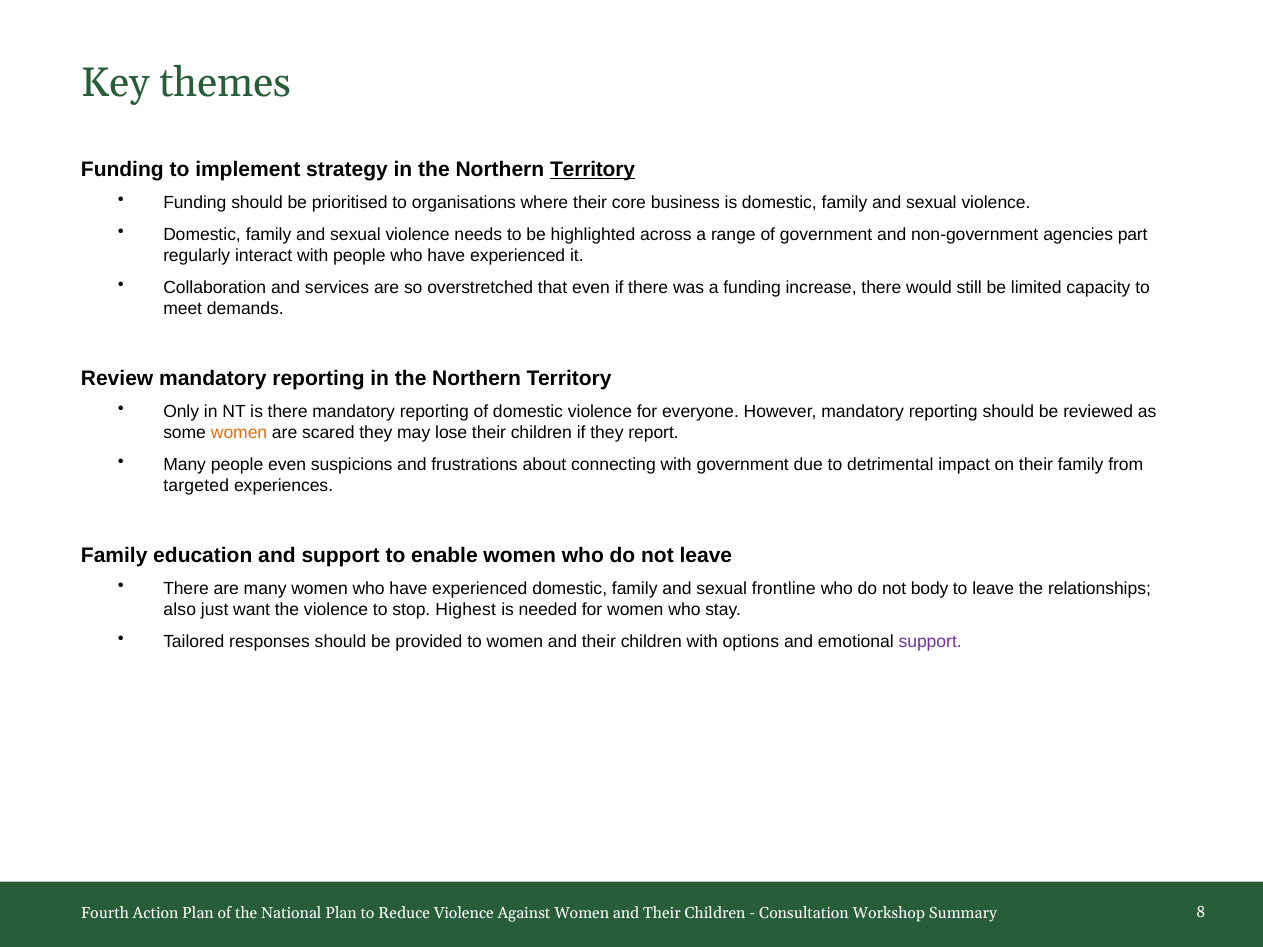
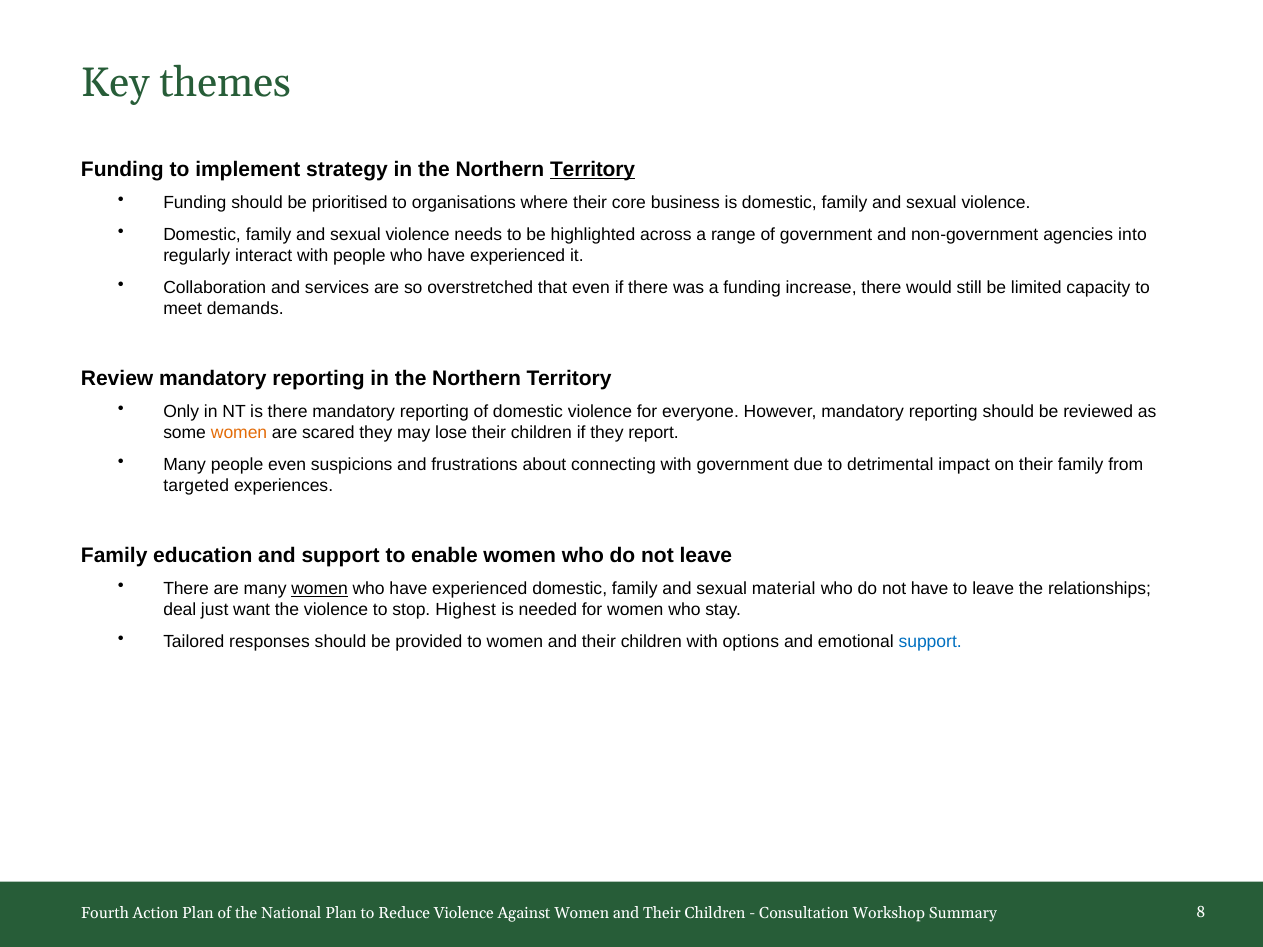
part: part -> into (1133, 235)
women underline: none -> present (320, 589)
frontline: frontline -> material (784, 589)
not body: body -> have (930, 589)
also: also -> deal (180, 610)
support colour: purple -> blue (930, 641)
